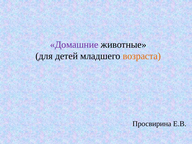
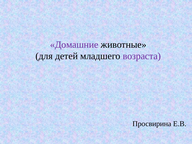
возраста colour: orange -> purple (142, 56)
